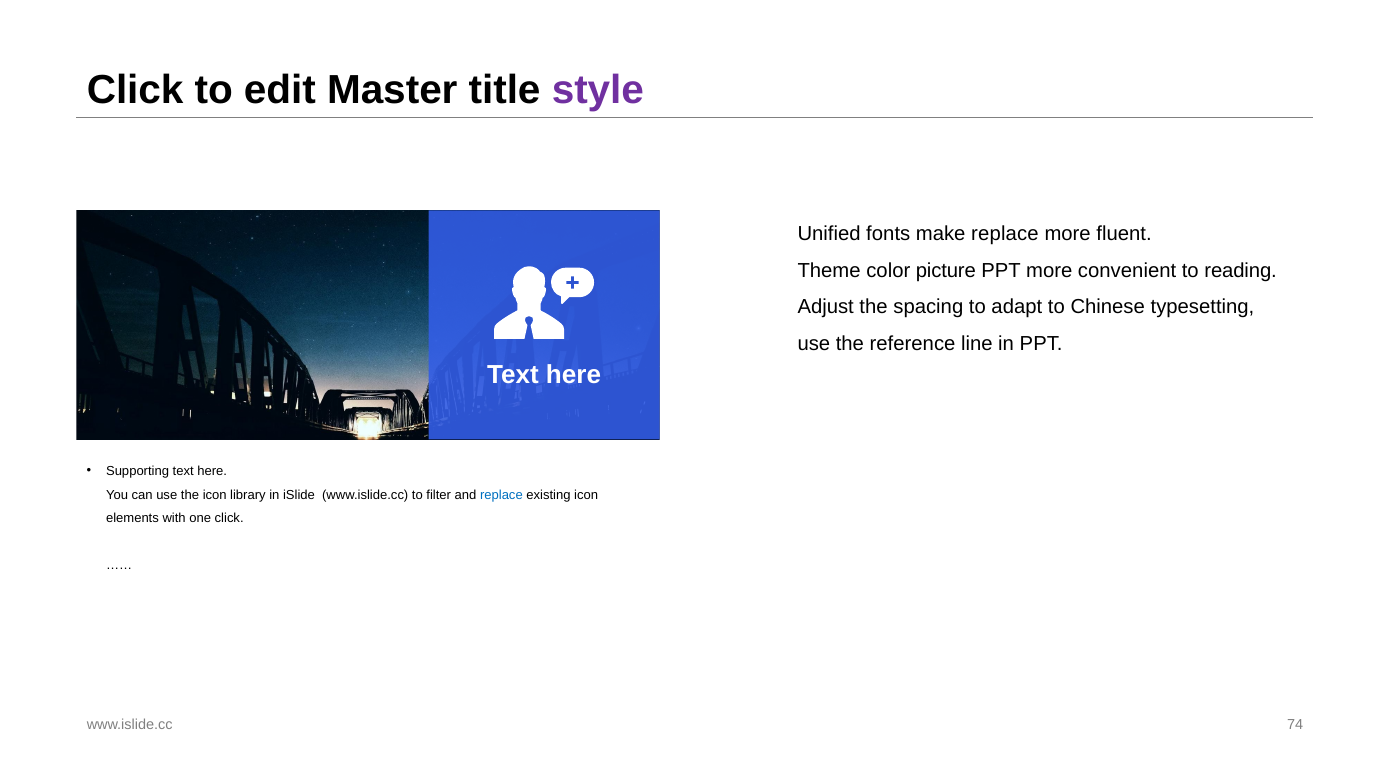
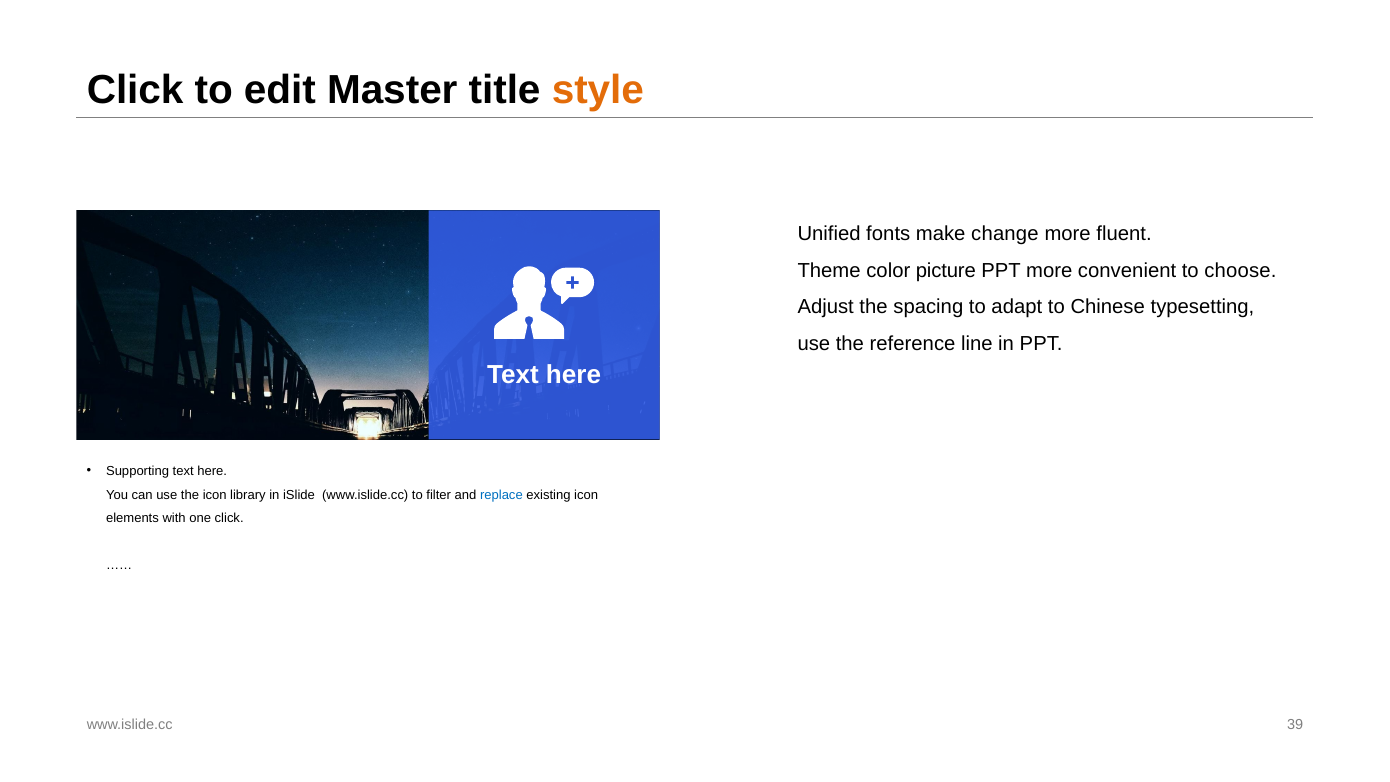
style colour: purple -> orange (598, 90)
make replace: replace -> change (1005, 234)
reading: reading -> choose (1240, 270)
74: 74 -> 39 (1295, 724)
